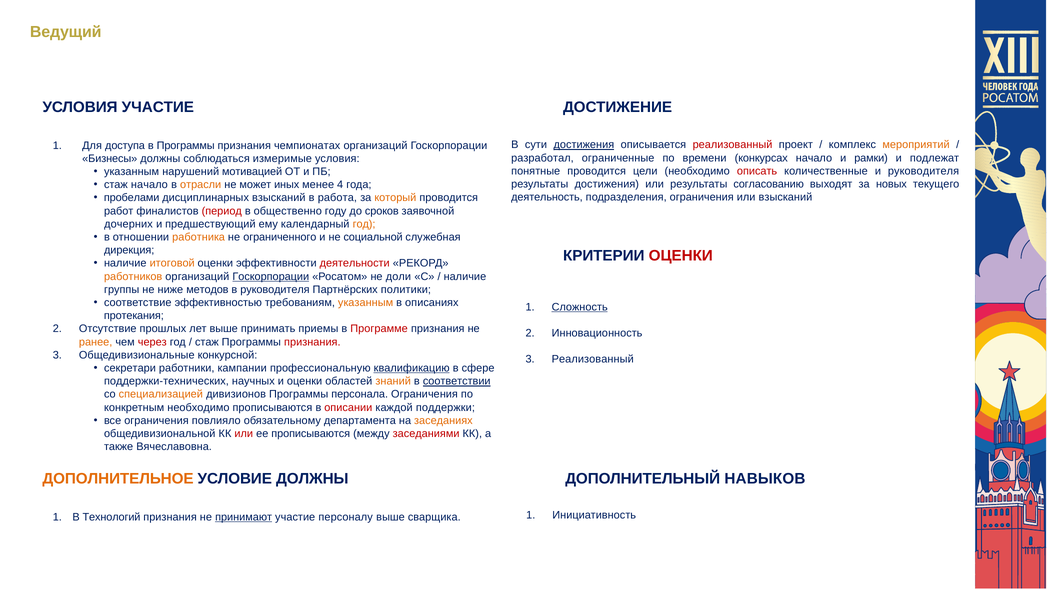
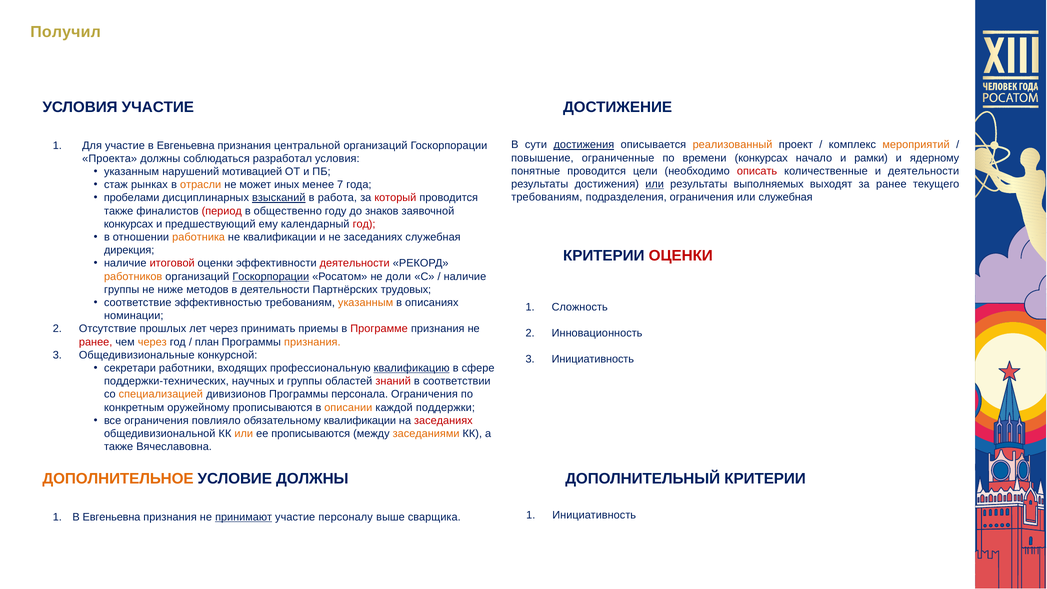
Ведущий: Ведущий -> Получил (66, 32)
реализованный colour: red -> orange (733, 145)
Для доступа: доступа -> участие (125, 145)
Программы: Программы -> Евгеньевна (186, 145)
чемпионатах: чемпионатах -> центральной (307, 145)
разработал: разработал -> повышение (542, 158)
подлежат: подлежат -> ядерному (935, 158)
Бизнесы: Бизнесы -> Проекта (110, 159)
измеримые: измеримые -> разработал (282, 159)
и руководителя: руководителя -> деятельности (924, 171)
стаж начало: начало -> рынках (149, 185)
4: 4 -> 7 (340, 185)
или underline: none -> present (655, 184)
согласованию: согласованию -> выполняемых (769, 184)
за новых: новых -> ранее (891, 184)
взысканий underline: none -> present (279, 198)
который colour: orange -> red (395, 198)
деятельность: деятельность -> требованиям (547, 197)
или взысканий: взысканий -> служебная (786, 197)
работ: работ -> также (119, 211)
сроков: сроков -> знаков (382, 211)
дочерних: дочерних -> конкурсах (129, 224)
год colour: orange -> red (364, 224)
не ограниченного: ограниченного -> квалификации (280, 237)
не социальной: социальной -> заседаниях (373, 237)
итоговой colour: orange -> red (172, 263)
в руководителя: руководителя -> деятельности (275, 290)
политики: политики -> трудовых (406, 290)
Сложность underline: present -> none (580, 307)
протекания: протекания -> номинации (134, 316)
лет выше: выше -> через (224, 329)
ранее colour: orange -> red (96, 342)
через colour: red -> orange (152, 342)
стаж: стаж -> план (207, 342)
признания colour: red -> orange (312, 342)
Реализованный: Реализованный -> Инициативность (593, 359)
кампании: кампании -> входящих (242, 368)
и оценки: оценки -> группы (305, 381)
знаний colour: orange -> red (393, 381)
соответствии underline: present -> none (457, 381)
конкретным необходимо: необходимо -> оружейному (198, 407)
описании colour: red -> orange (348, 407)
обязательному департамента: департамента -> квалификации (360, 421)
заседаниях colour: orange -> red (443, 421)
или colour: red -> orange (244, 434)
заседаниями colour: red -> orange (426, 434)
ДОПОЛНИТЕЛЬНЫЙ НАВЫКОВ: НАВЫКОВ -> КРИТЕРИИ (765, 479)
1 В Технологий: Технологий -> Евгеньевна (112, 517)
